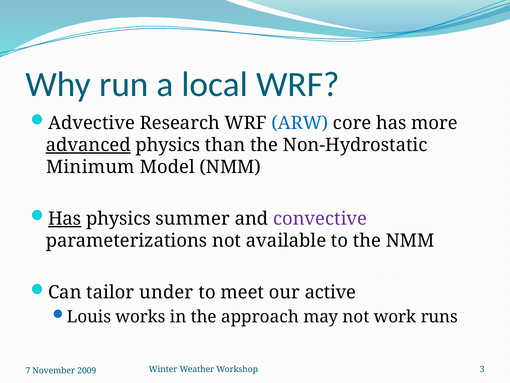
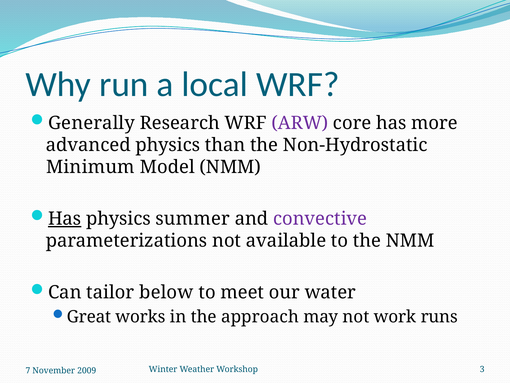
Advective: Advective -> Generally (91, 123)
ARW colour: blue -> purple (300, 123)
advanced underline: present -> none (88, 145)
under: under -> below (166, 292)
active: active -> water (330, 292)
Louis: Louis -> Great (89, 317)
